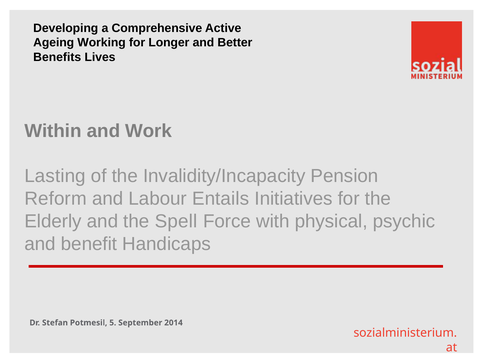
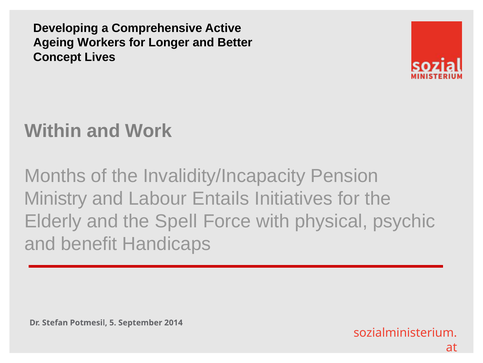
Working: Working -> Workers (102, 43)
Benefits: Benefits -> Concept (57, 57)
Lasting: Lasting -> Months (55, 176)
Reform: Reform -> Ministry (56, 198)
